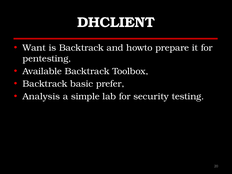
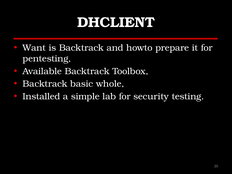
prefer: prefer -> whole (110, 84)
Analysis: Analysis -> Installed (41, 96)
